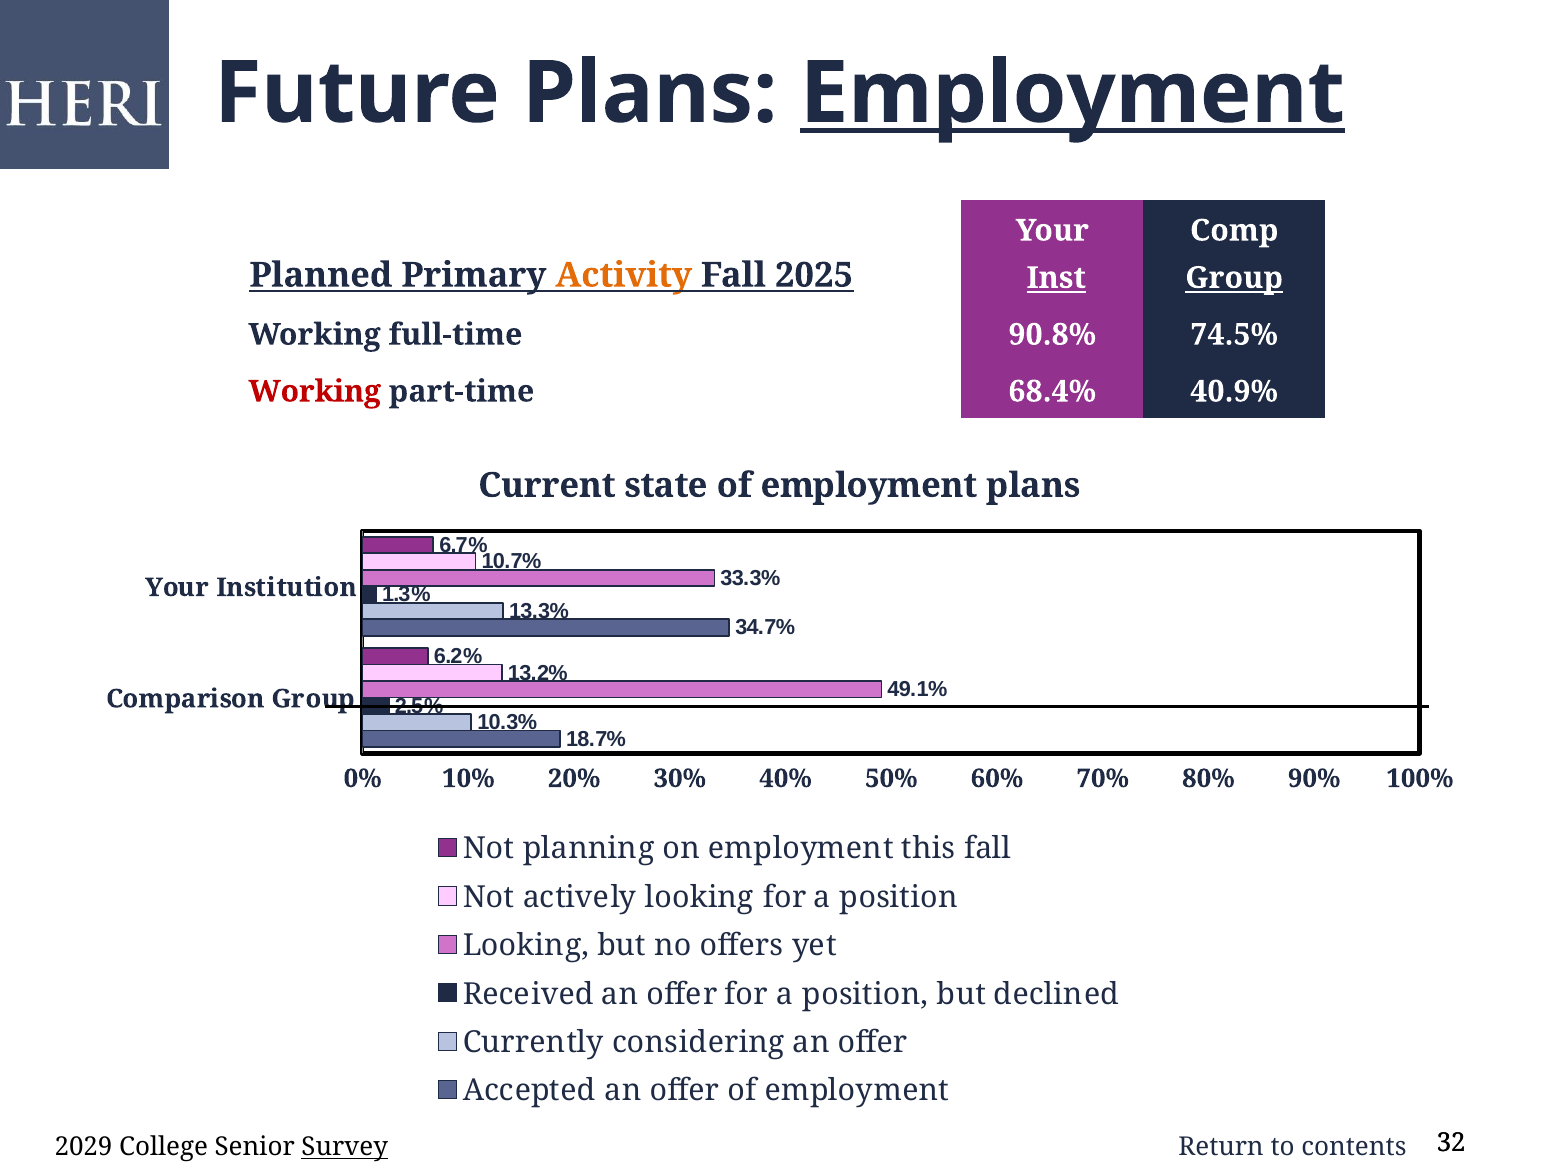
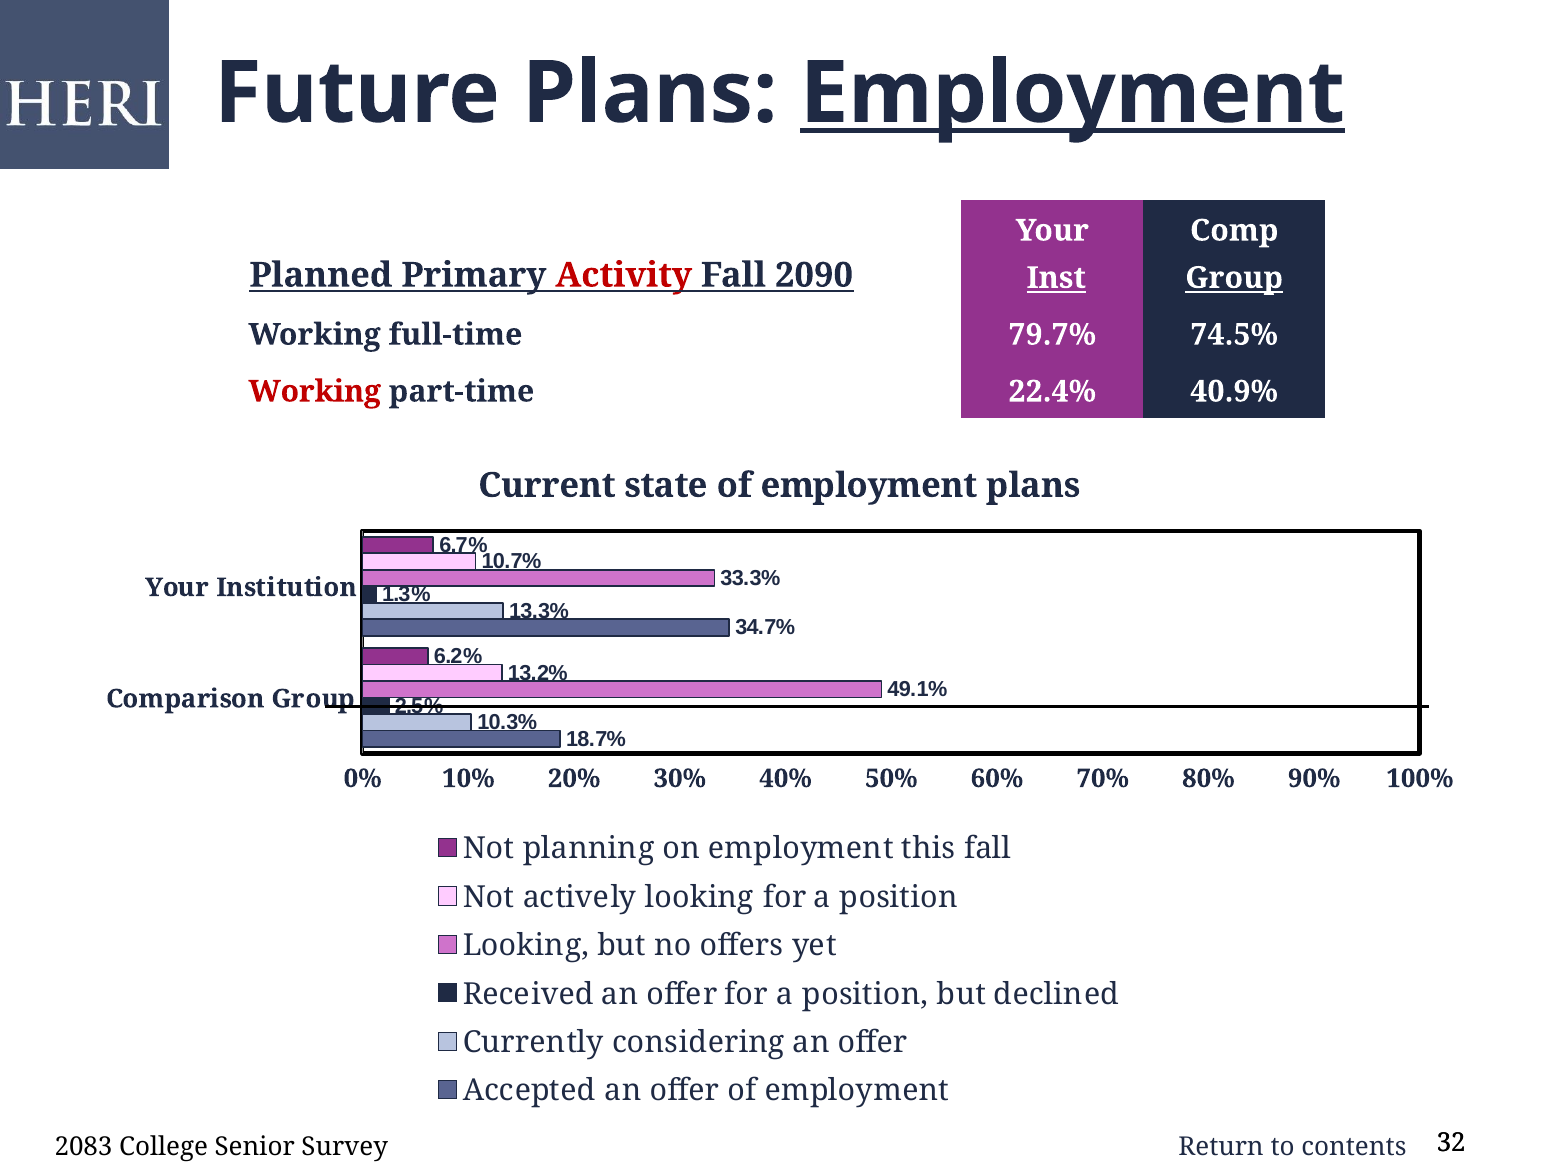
Activity colour: orange -> red (624, 275)
2025: 2025 -> 2090 (814, 275)
90.8%: 90.8% -> 79.7% (1052, 335)
68.4%: 68.4% -> 22.4% (1052, 392)
2029: 2029 -> 2083 (84, 1148)
Survey underline: present -> none (345, 1148)
